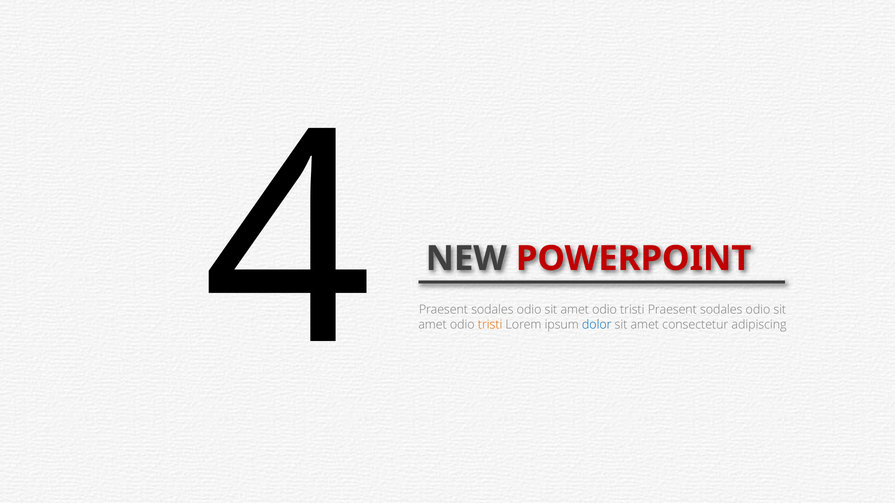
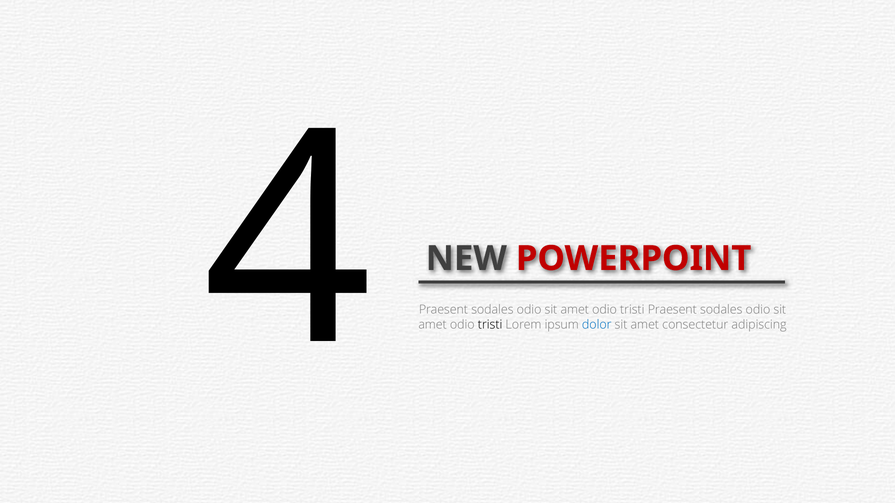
tristi colour: orange -> black (490, 325)
